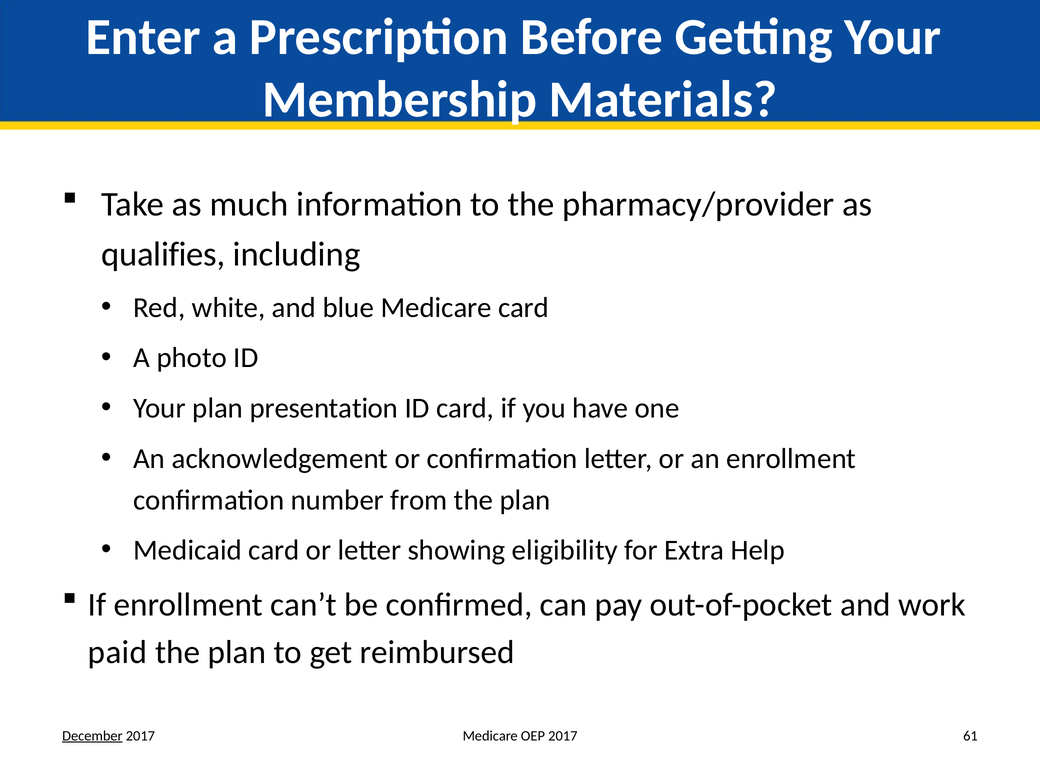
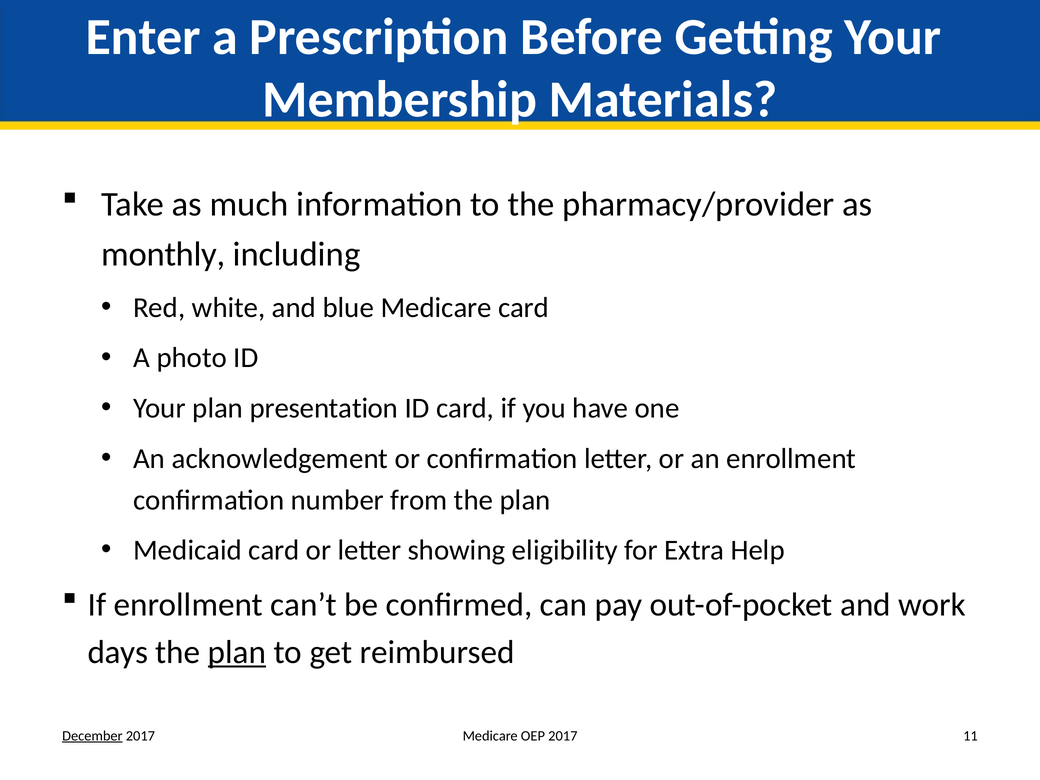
qualifies: qualifies -> monthly (163, 254)
paid: paid -> days (118, 652)
plan underline: none -> present (237, 652)
61: 61 -> 11 (970, 736)
